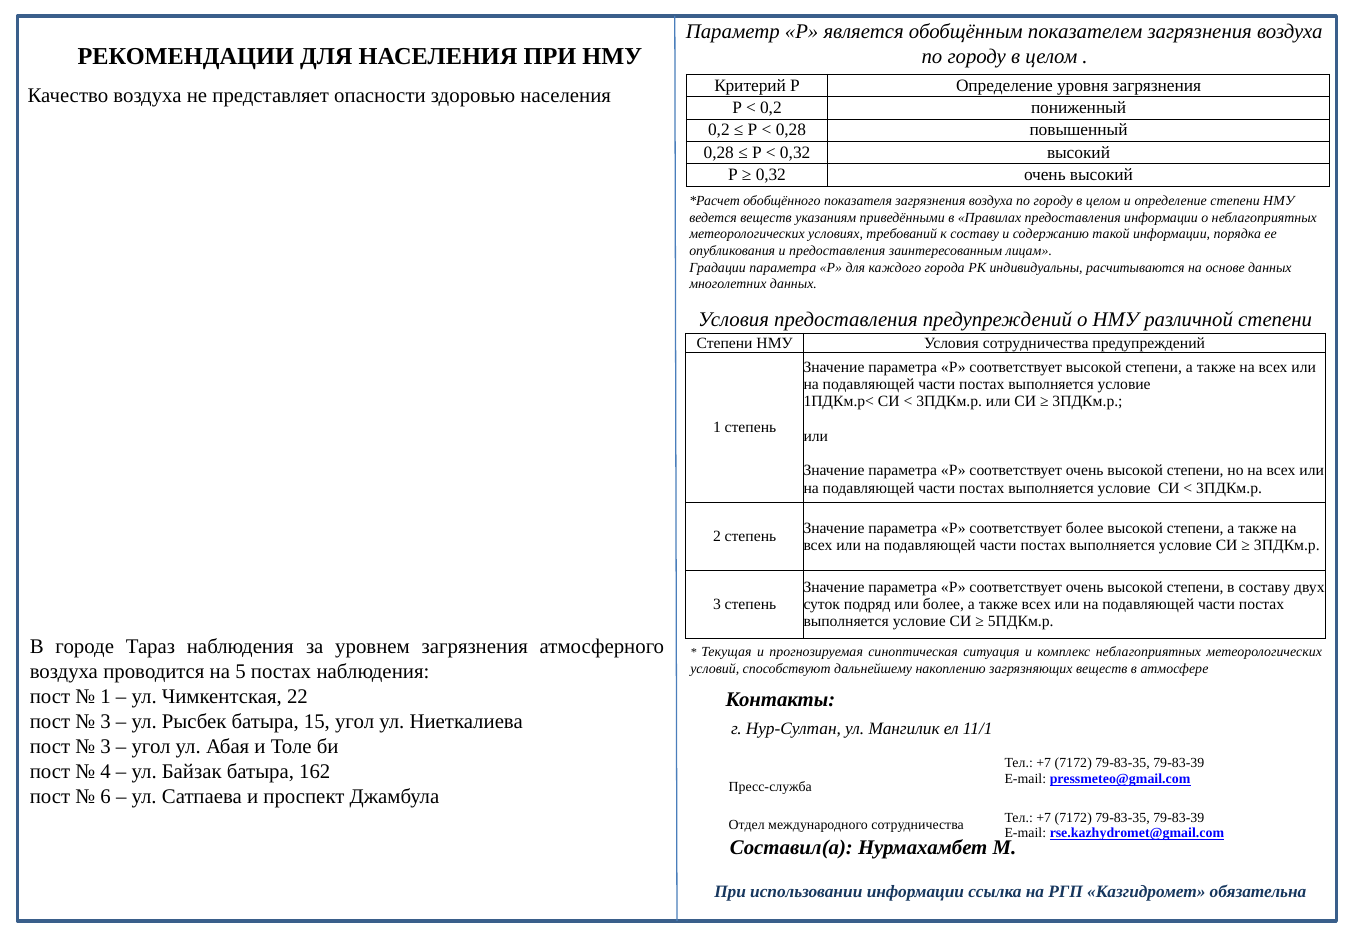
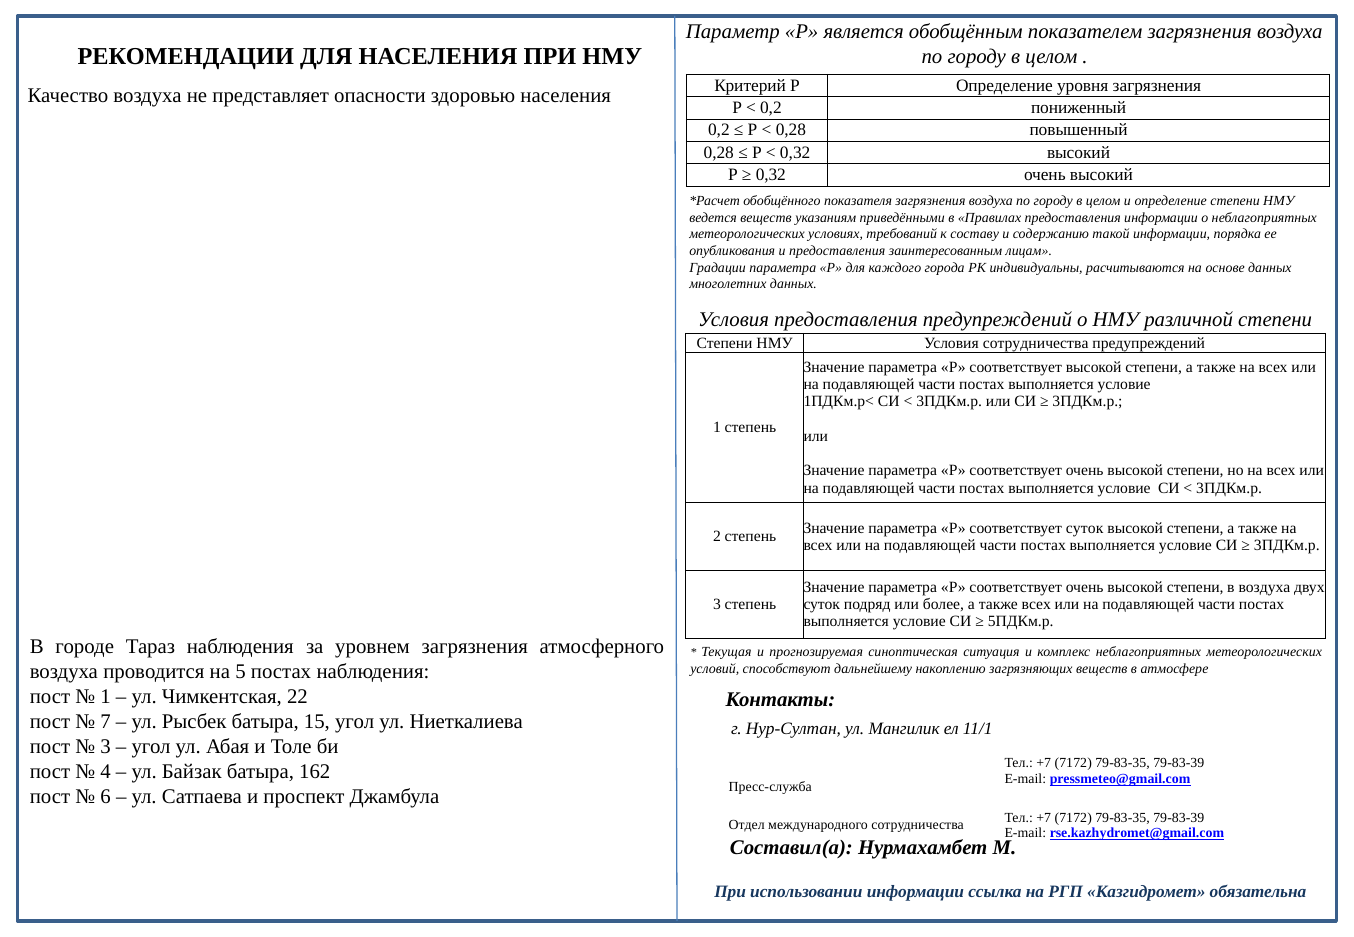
соответствует более: более -> суток (1085, 528)
в составу: составу -> воздуха (1264, 587)
3: 3 -> 7 (106, 722)
